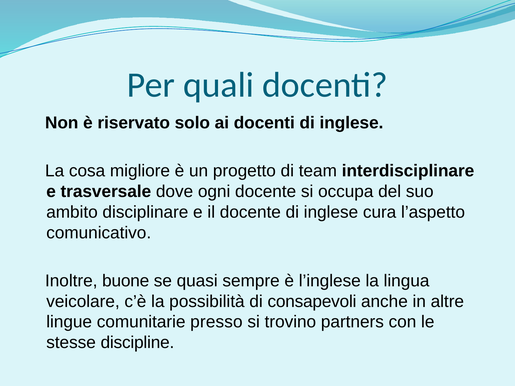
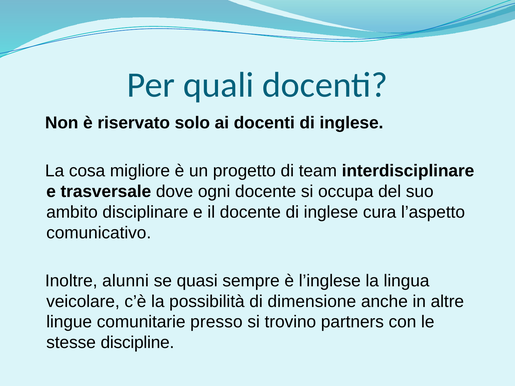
buone: buone -> alunni (126, 281)
consapevoli: consapevoli -> dimensione (312, 302)
